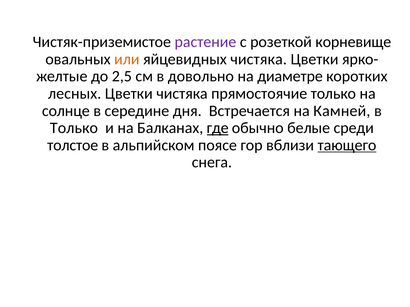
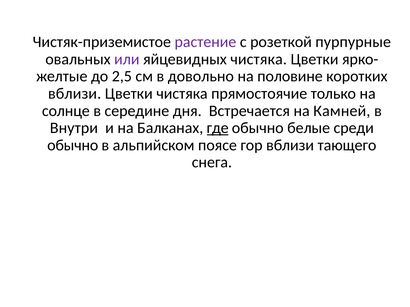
корневище: корневище -> пурпурные (353, 42)
или colour: orange -> purple (127, 59)
диаметре: диаметре -> половине (290, 76)
лесных: лесных -> вблизи (75, 94)
Только: Только -> Внутри (74, 128)
толстое: толстое -> обычно (73, 145)
тающего underline: present -> none (347, 145)
